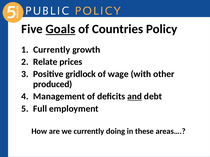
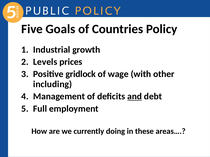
Goals underline: present -> none (60, 29)
Currently: Currently -> Industrial (52, 50)
Relate: Relate -> Levels (45, 62)
produced: produced -> including (53, 84)
